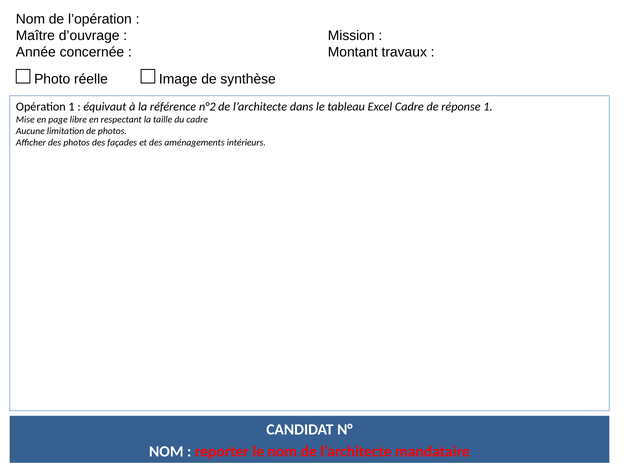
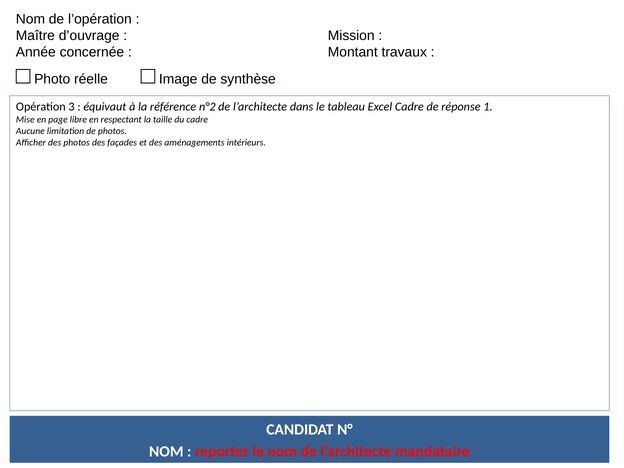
Opération 1: 1 -> 3 (72, 107)
